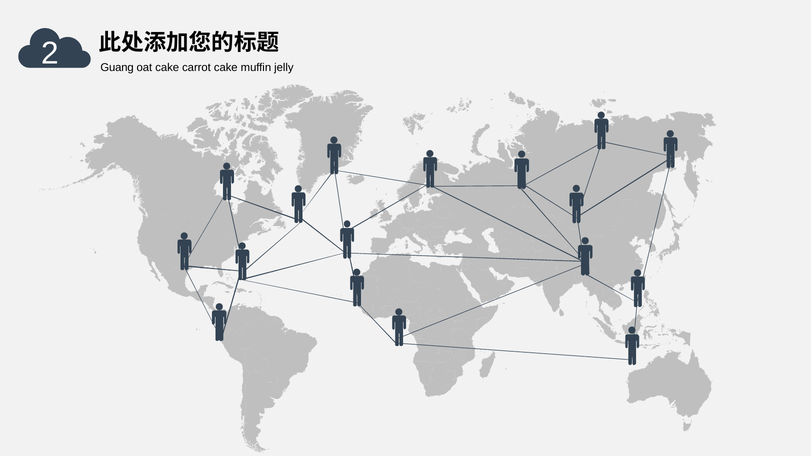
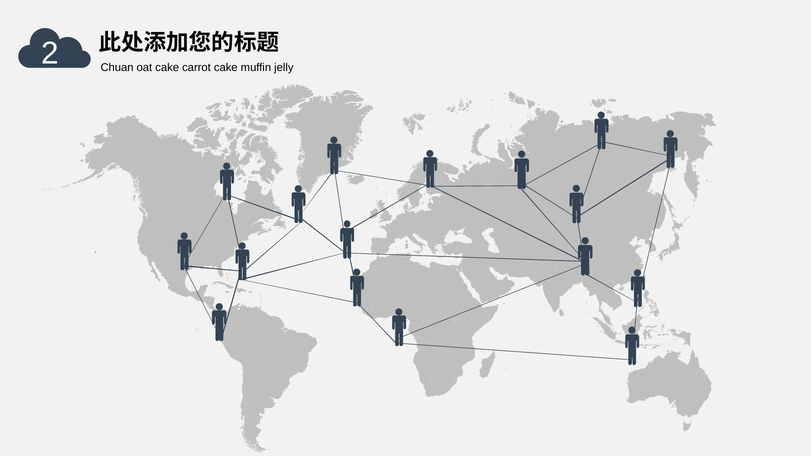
Guang: Guang -> Chuan (117, 67)
